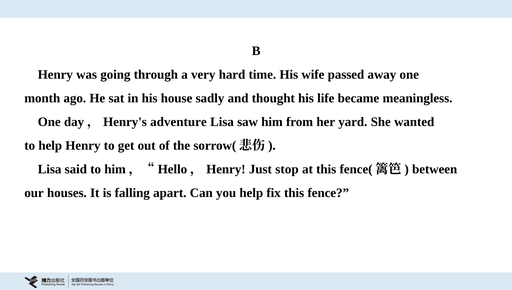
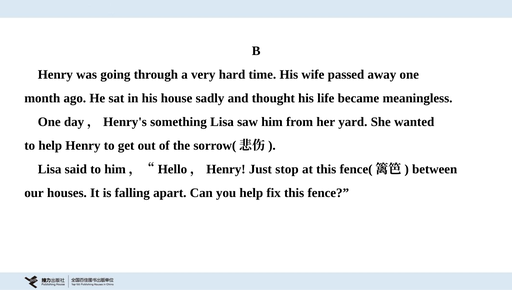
adventure: adventure -> something (179, 122)
